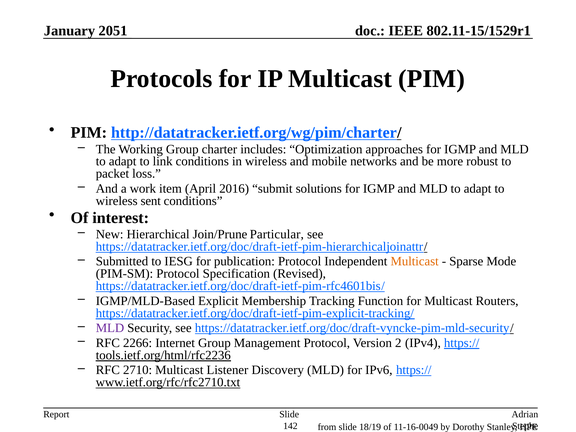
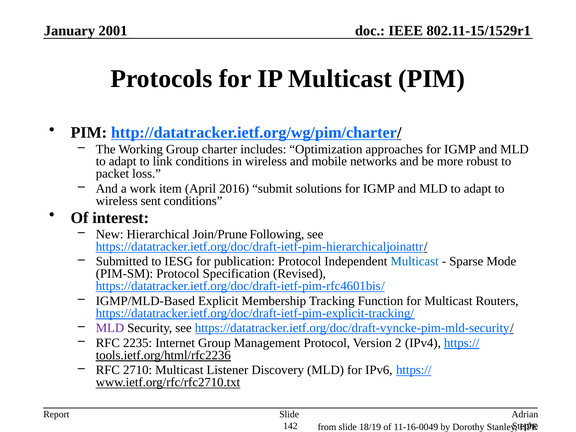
2051: 2051 -> 2001 (113, 31)
Particular: Particular -> Following (277, 234)
Multicast colour: orange -> blue (415, 261)
2266: 2266 -> 2235 (138, 343)
